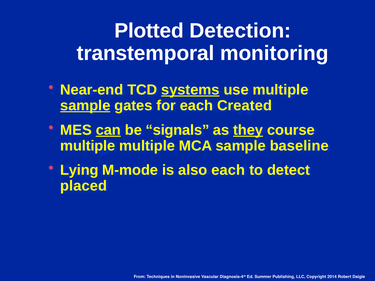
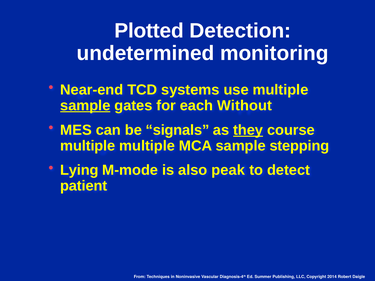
transtemporal: transtemporal -> undetermined (146, 53)
systems underline: present -> none (190, 90)
Created: Created -> Without (244, 106)
can underline: present -> none (108, 130)
baseline: baseline -> stepping (299, 146)
also each: each -> peak (228, 170)
placed: placed -> patient (84, 186)
